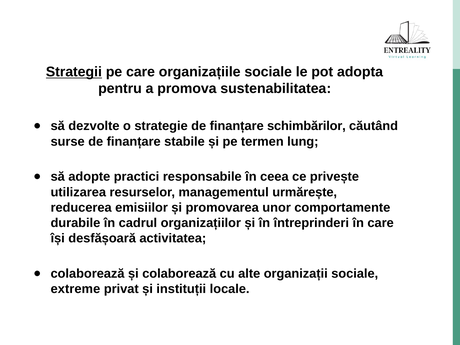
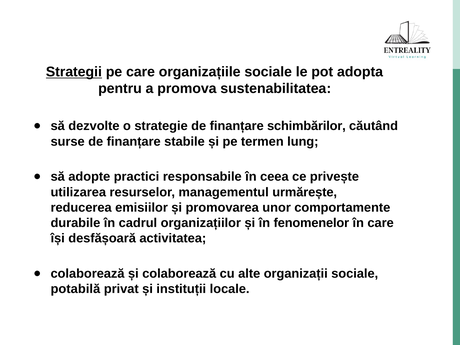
întreprinderi: întreprinderi -> fenomenelor (311, 223)
extreme: extreme -> potabilă (75, 289)
